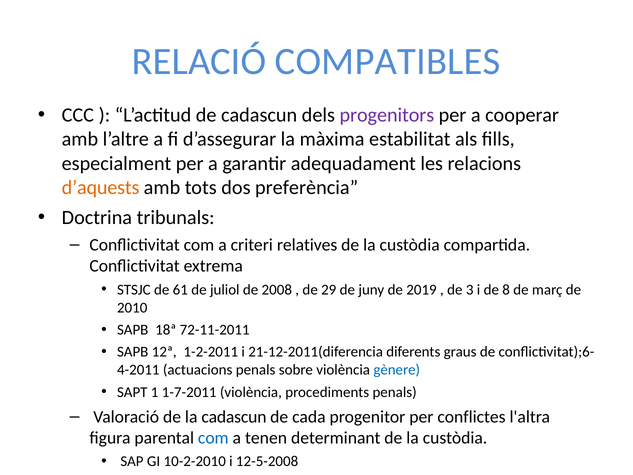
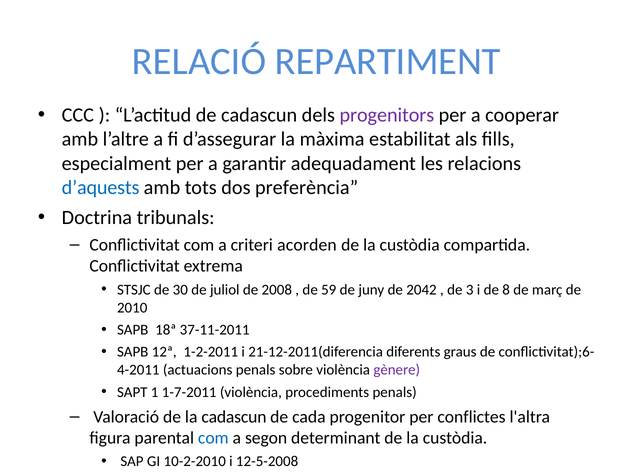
COMPATIBLES: COMPATIBLES -> REPARTIMENT (388, 61)
d’aquests colour: orange -> blue (101, 188)
relatives: relatives -> acorden (307, 245)
61: 61 -> 30 (180, 290)
29: 29 -> 59 (329, 290)
2019: 2019 -> 2042 (422, 290)
72-11-2011: 72-11-2011 -> 37-11-2011 (215, 330)
gènere colour: blue -> purple (397, 370)
tenen: tenen -> segon (266, 438)
